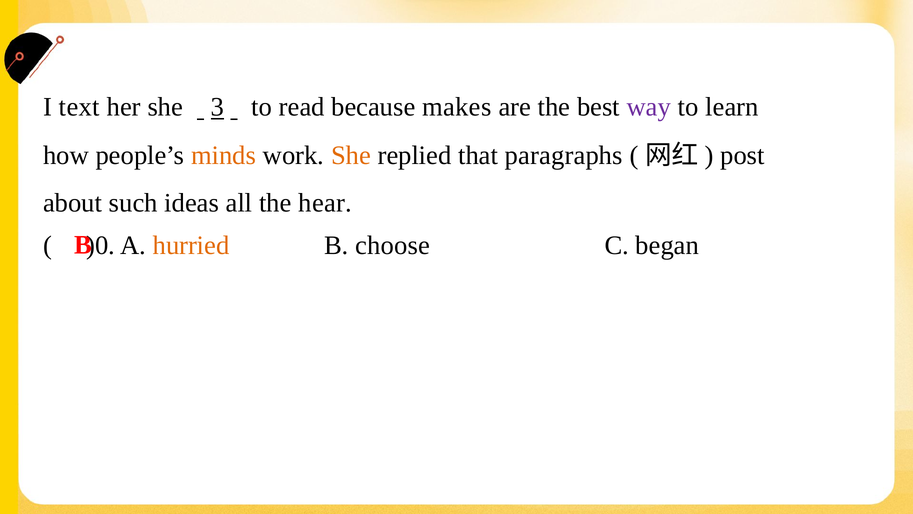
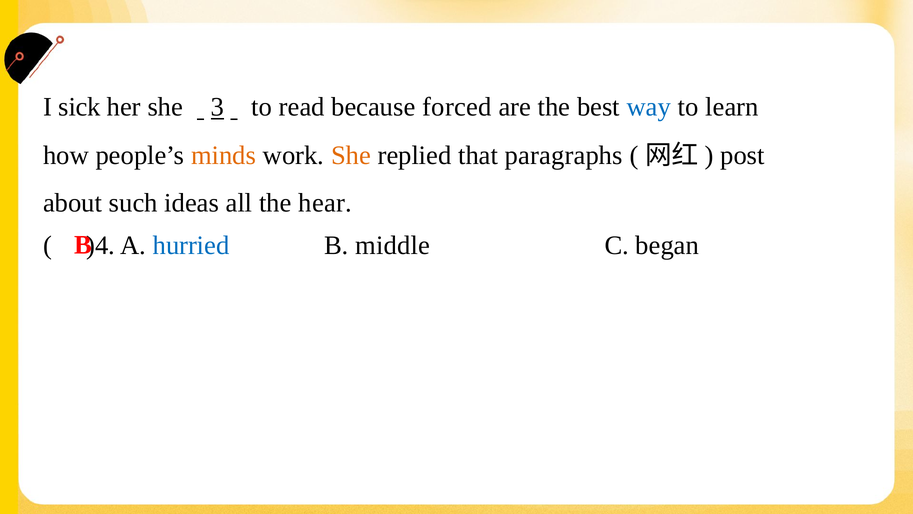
text: text -> sick (79, 107)
makes: makes -> forced (457, 107)
way colour: purple -> blue (649, 107)
)0: )0 -> )4 (101, 245)
hurried colour: orange -> blue (191, 245)
choose: choose -> middle (393, 245)
